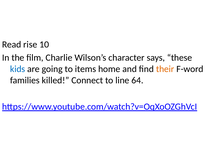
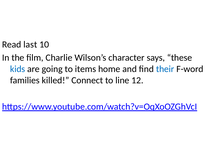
rise: rise -> last (30, 44)
their colour: orange -> blue (165, 69)
64: 64 -> 12 (137, 80)
